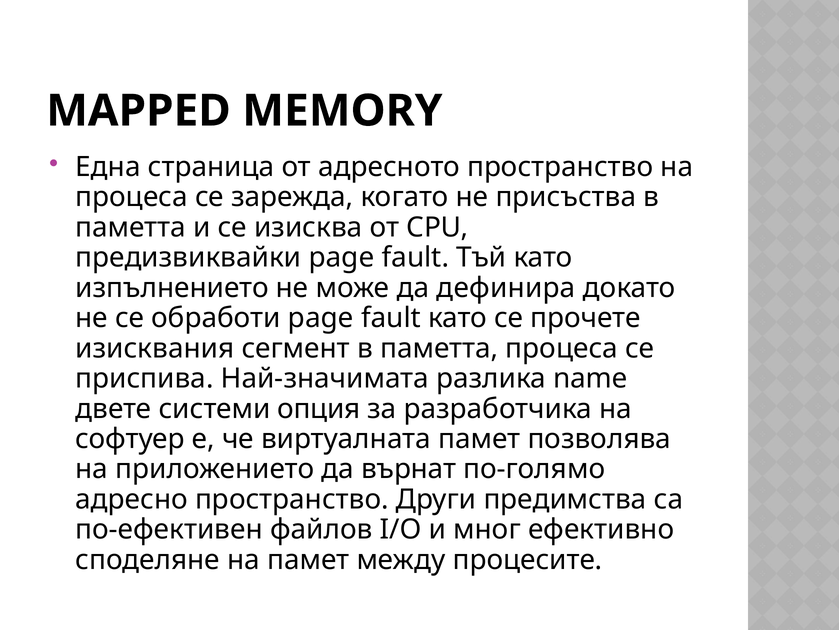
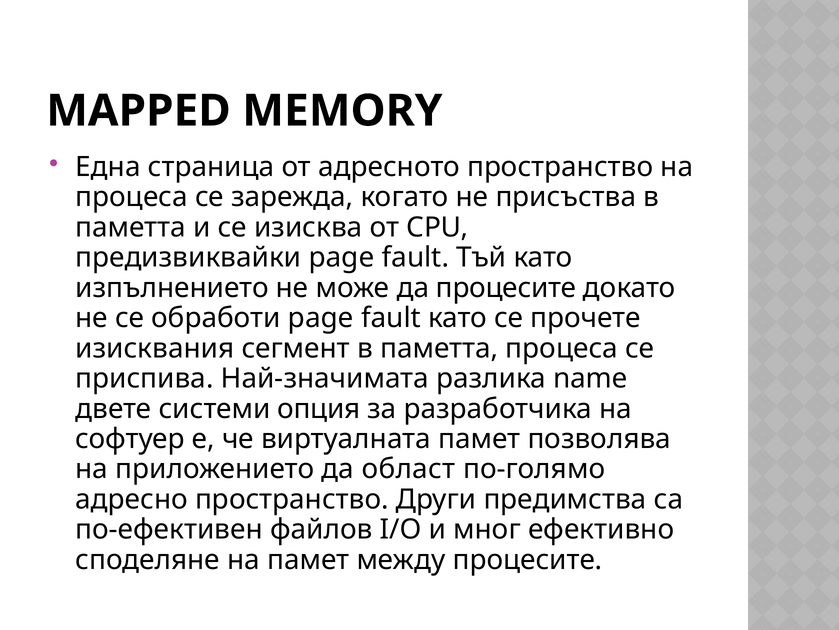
да дефинира: дефинира -> процесите (506, 288)
върнат: върнат -> област (409, 469)
